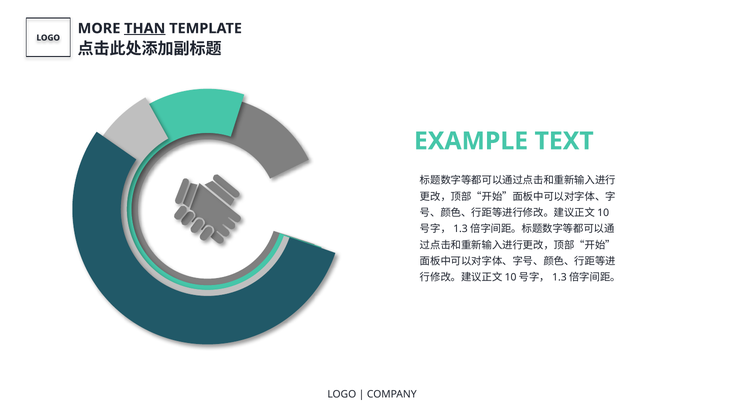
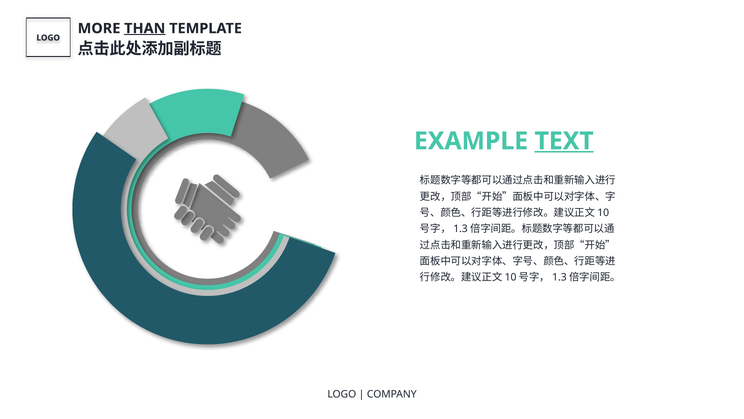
TEXT underline: none -> present (564, 141)
